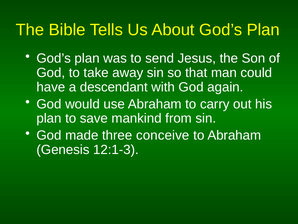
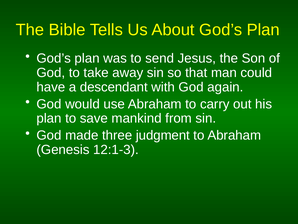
conceive: conceive -> judgment (163, 135)
